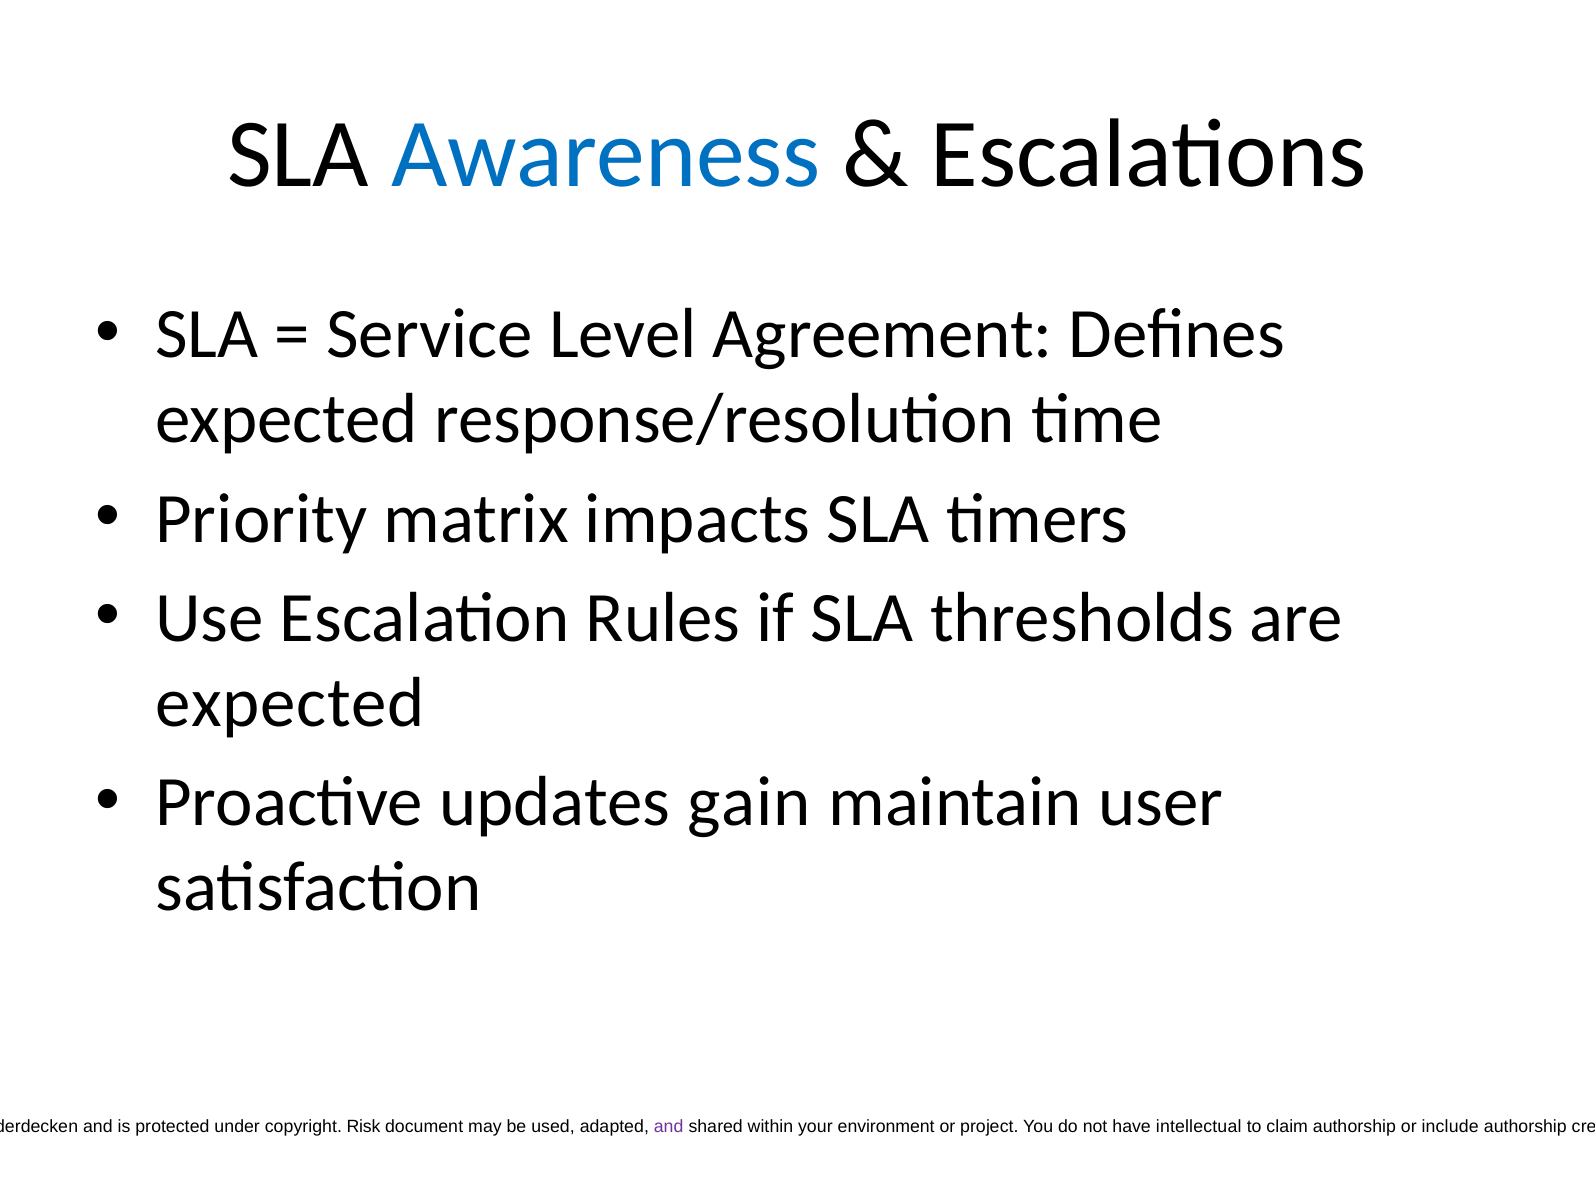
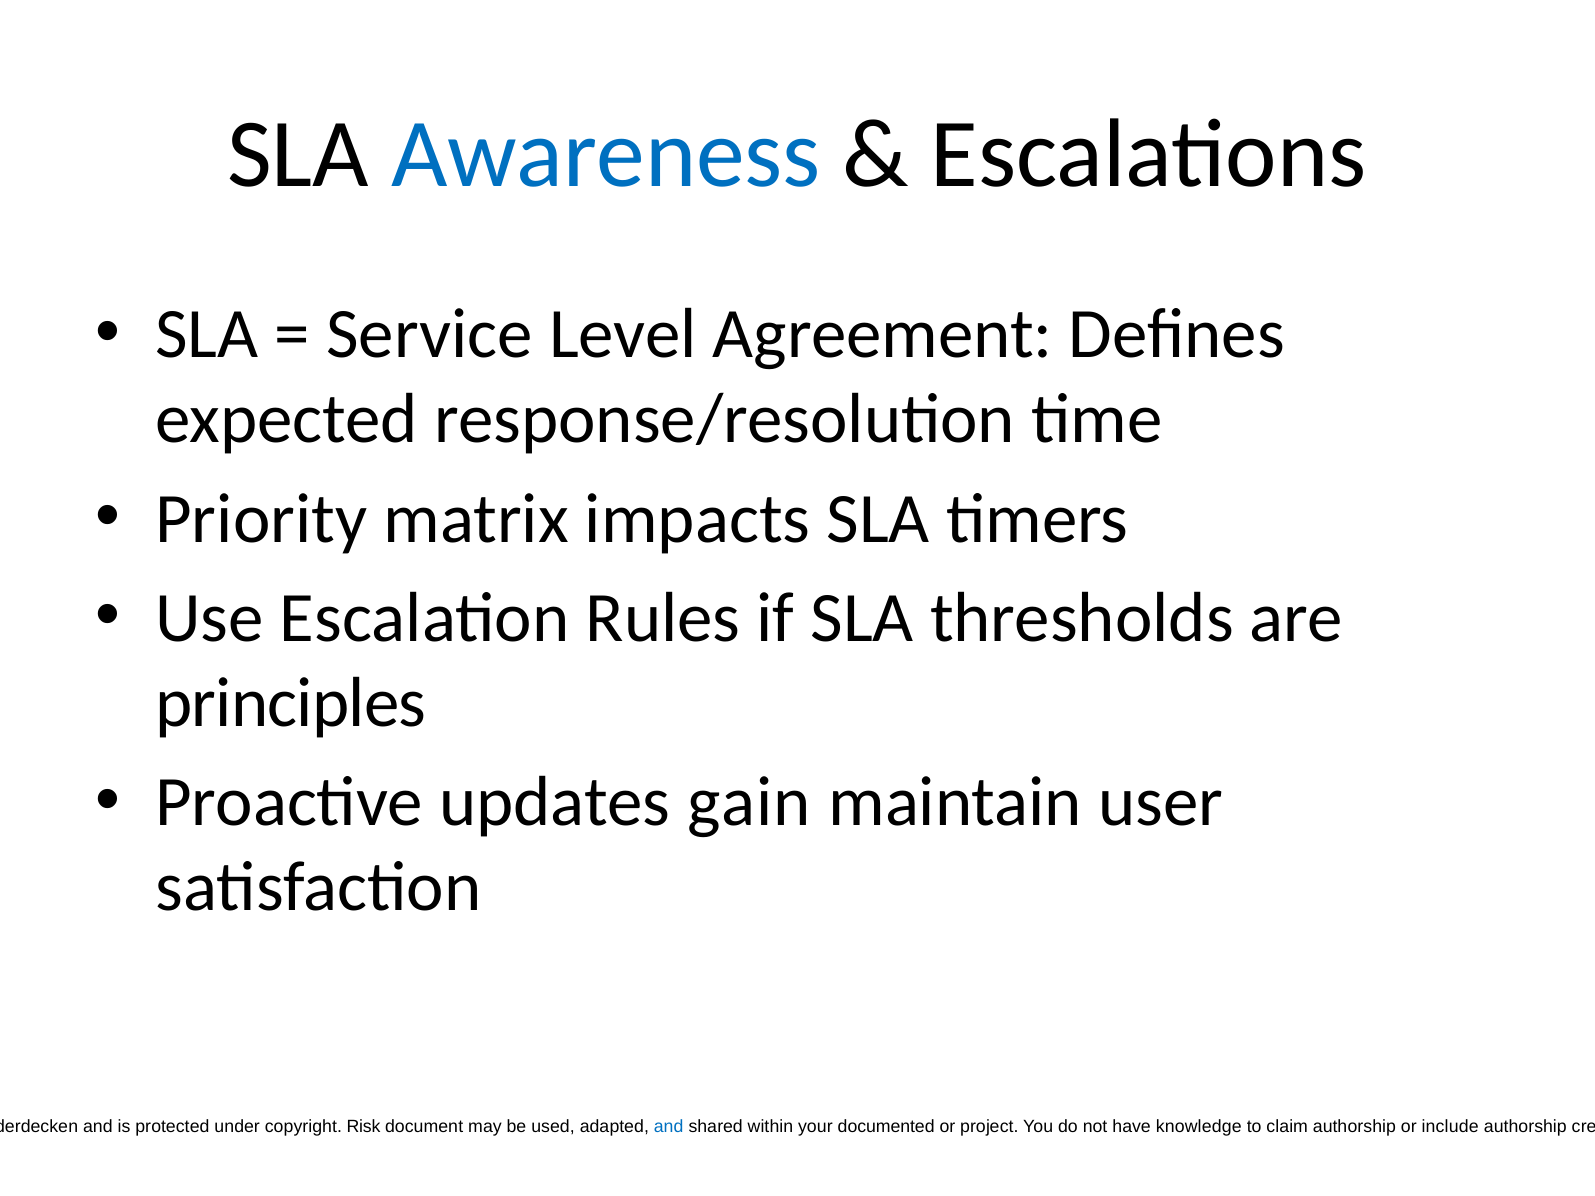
expected: expected -> principles (291, 703)
and colour: purple -> blue (669, 1127)
your environment: environment -> documented (886, 1127)
have intellectual: intellectual -> knowledge (1199, 1127)
